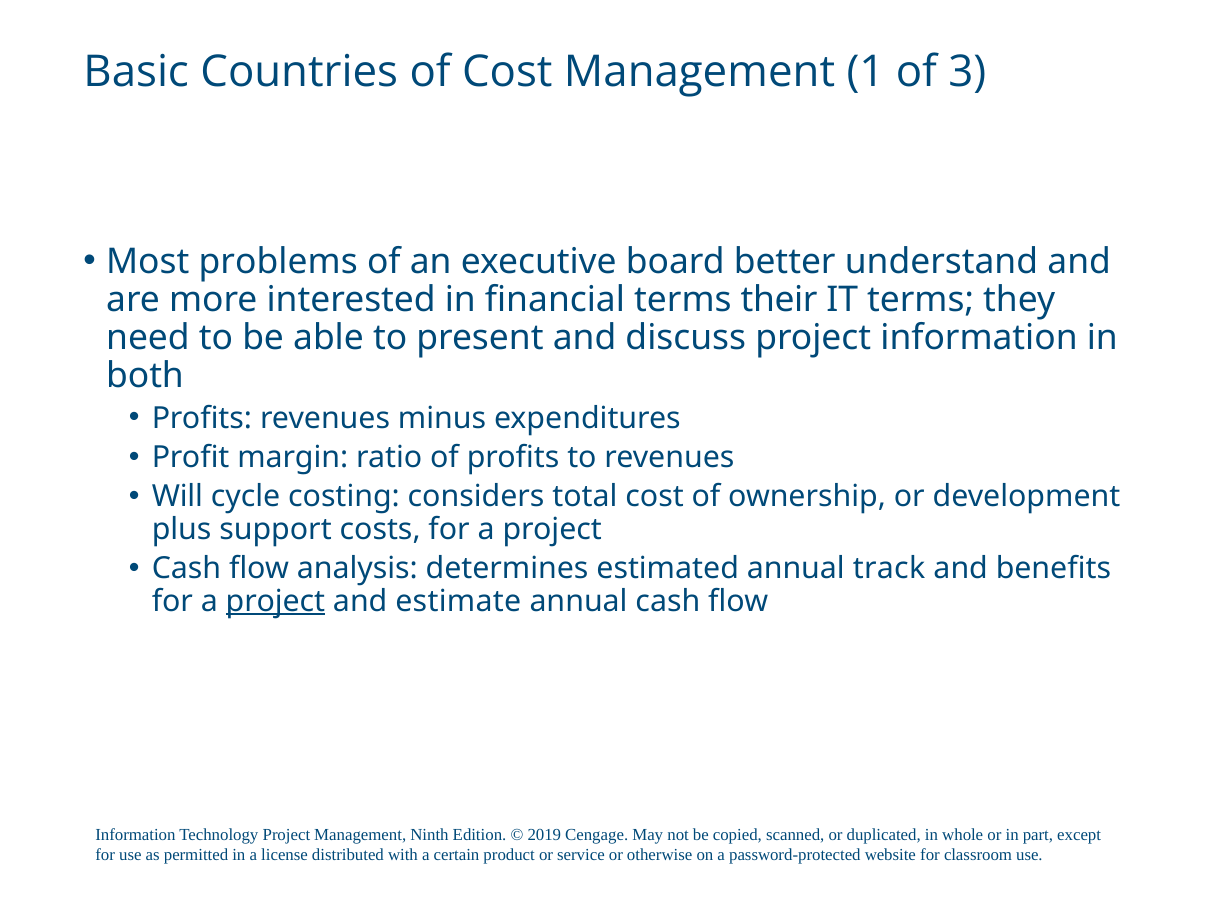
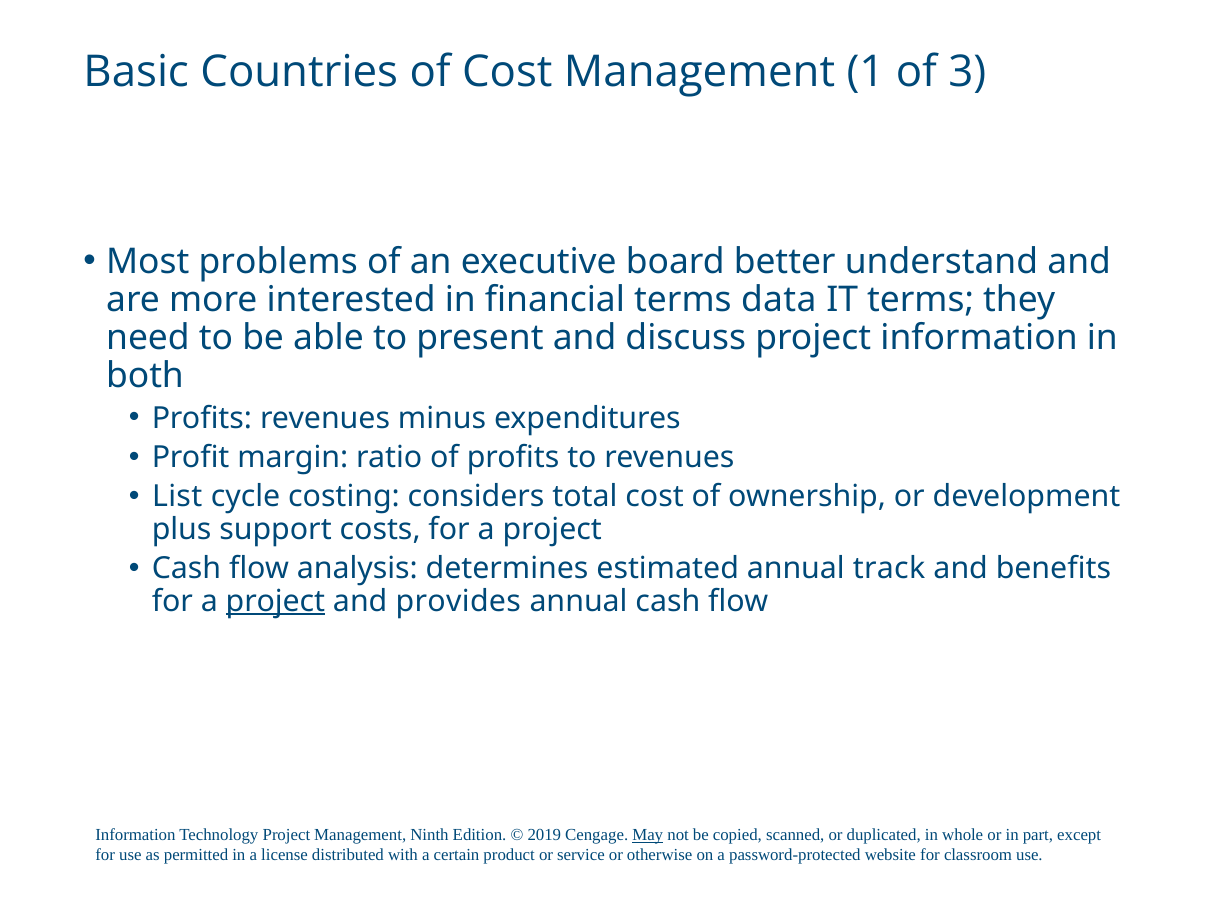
their: their -> data (779, 300)
Will: Will -> List (177, 496)
estimate: estimate -> provides (458, 601)
May underline: none -> present (648, 835)
